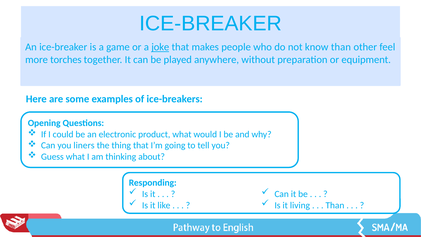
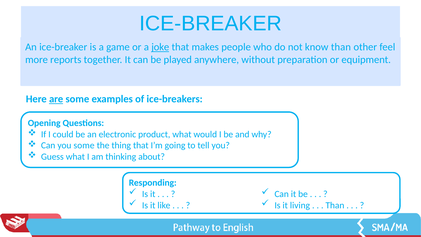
torches: torches -> reports (66, 60)
are underline: none -> present (56, 99)
you liners: liners -> some (84, 145)
